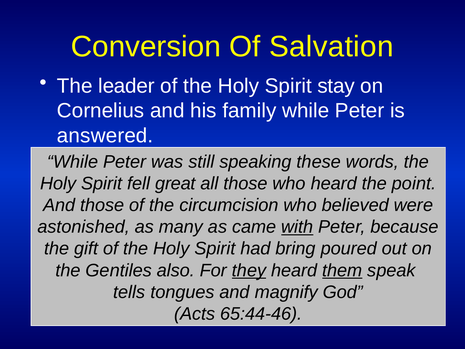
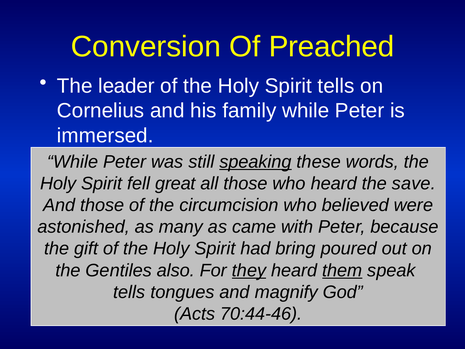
Salvation: Salvation -> Preached (332, 47)
Spirit stay: stay -> tells (336, 86)
answered: answered -> immersed (105, 136)
speaking underline: none -> present (256, 162)
point: point -> save (414, 183)
with underline: present -> none (297, 227)
65:44-46: 65:44-46 -> 70:44-46 (261, 314)
